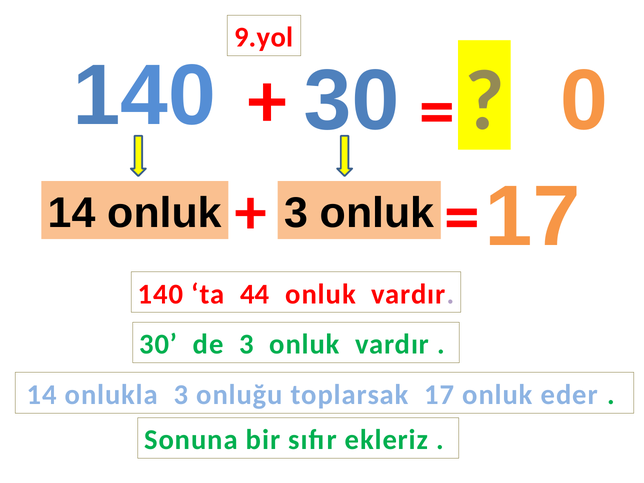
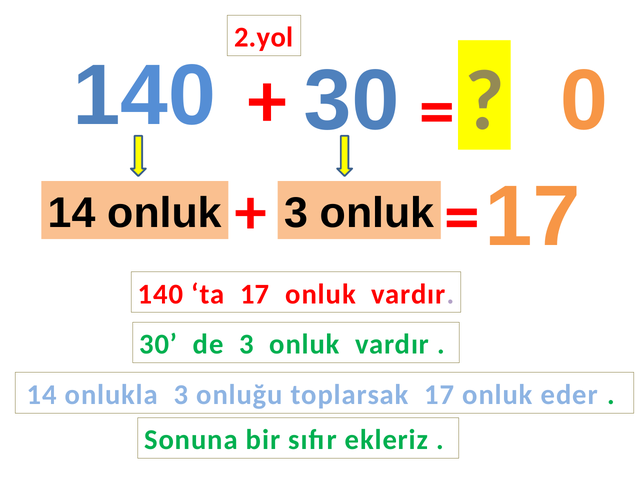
9.yol: 9.yol -> 2.yol (264, 37)
ta 44: 44 -> 17 (255, 294)
